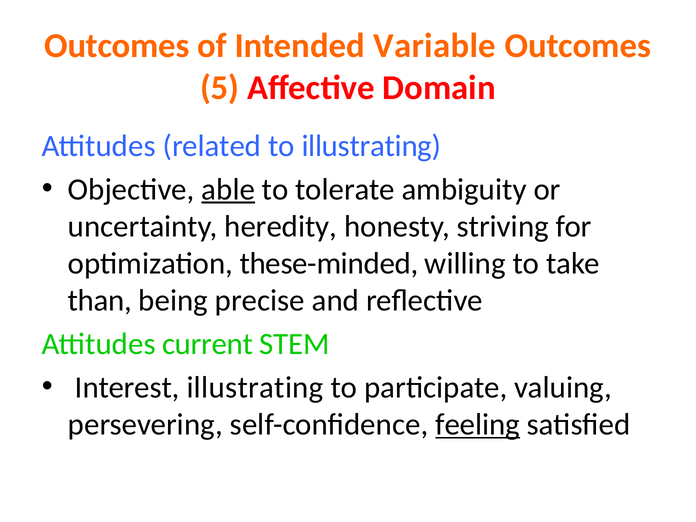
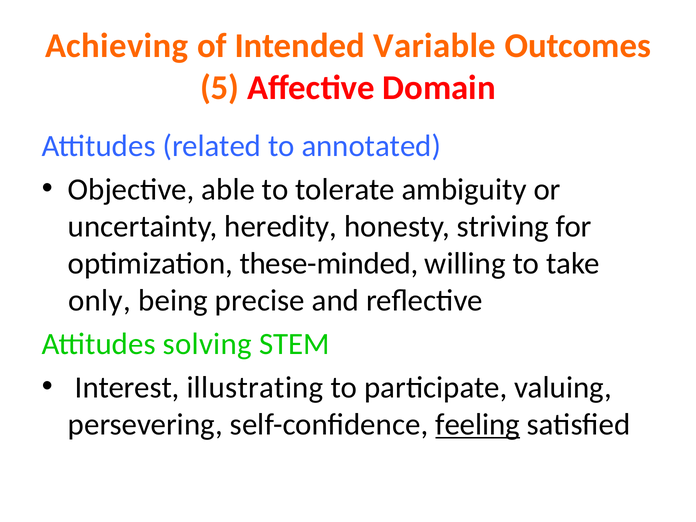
Outcomes: Outcomes -> Achieving (117, 46)
to illustrating: illustrating -> annotated (371, 146)
able underline: present -> none (228, 189)
than: than -> only (99, 301)
current: current -> solving (207, 344)
